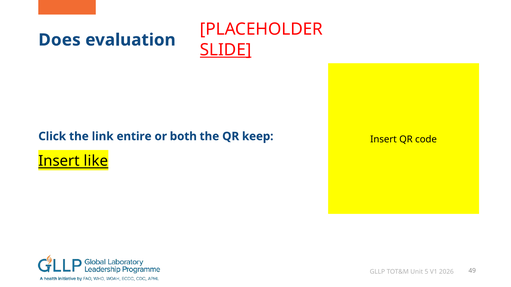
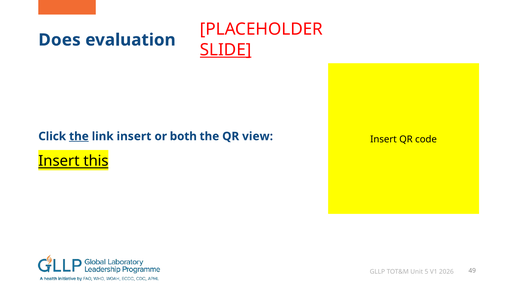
the underline: none -> present (79, 137)
link entire: entire -> insert (134, 137)
keep: keep -> view (258, 137)
like: like -> this (96, 161)
